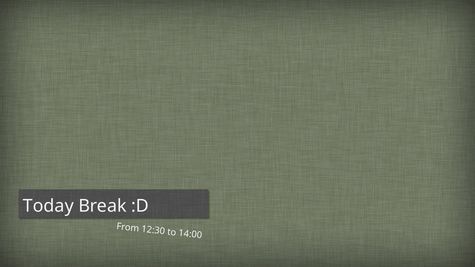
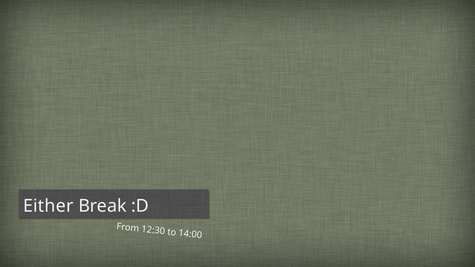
Today: Today -> Either (48, 206)
